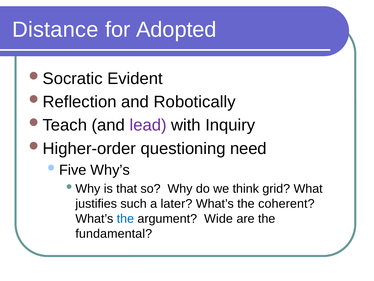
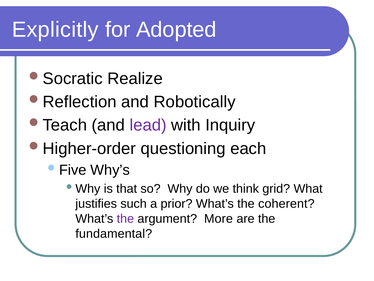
Distance: Distance -> Explicitly (55, 30)
Evident: Evident -> Realize (135, 78)
need: need -> each (248, 148)
later: later -> prior (177, 203)
the colour: blue -> purple (125, 218)
Wide: Wide -> More (218, 218)
